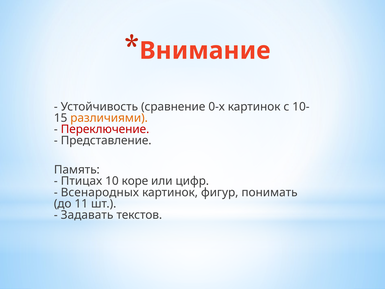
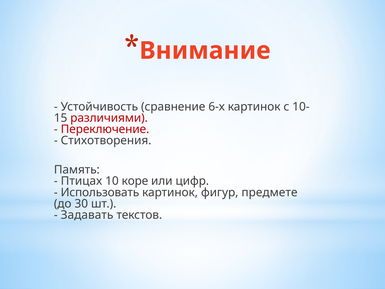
0-х: 0-х -> 6-х (217, 107)
различиями colour: orange -> red (109, 118)
Представление: Представление -> Стихотворения (106, 140)
Всенародных: Всенародных -> Использовать (100, 192)
понимать: понимать -> предмете (269, 192)
11: 11 -> 30 (81, 204)
